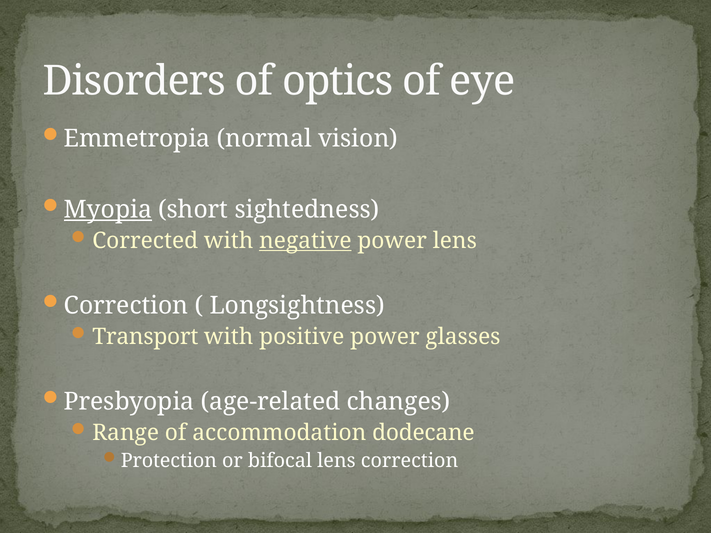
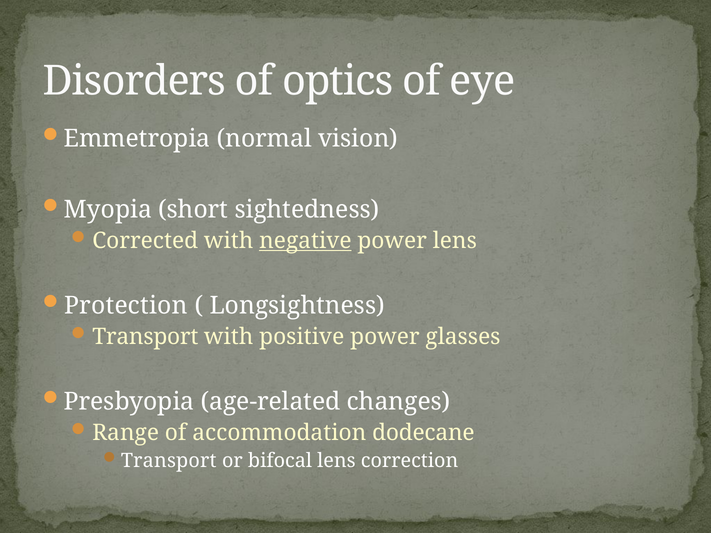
Myopia underline: present -> none (108, 210)
Correction: Correction -> Protection (126, 306)
Protection: Protection -> Transport (169, 461)
